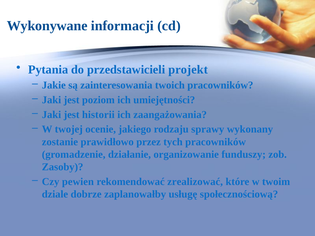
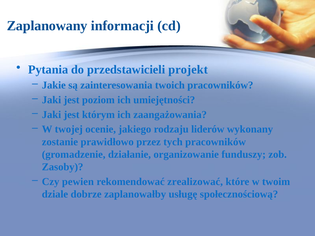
Wykonywane: Wykonywane -> Zaplanowany (47, 26)
historii: historii -> którym (98, 115)
sprawy: sprawy -> liderów (208, 129)
